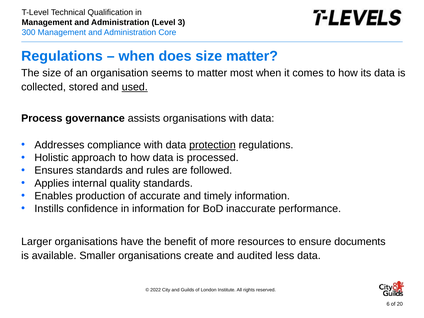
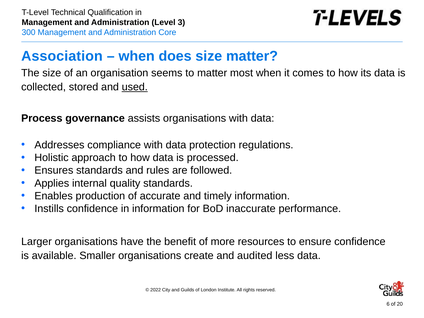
Regulations: Regulations -> Association (62, 56)
protection underline: present -> none (212, 145)
ensure documents: documents -> confidence (360, 242)
